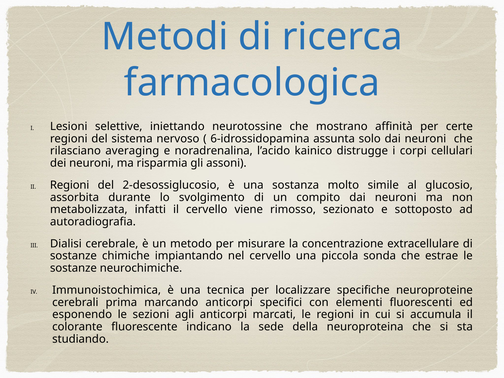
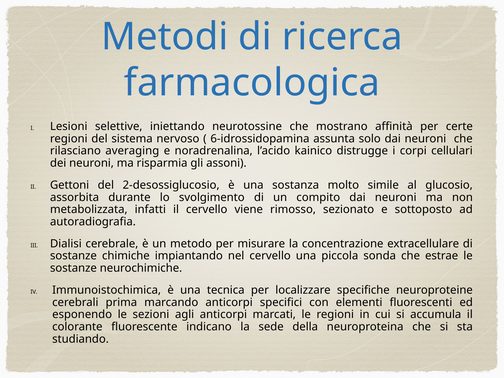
Regioni: Regioni -> Gettoni (70, 185)
